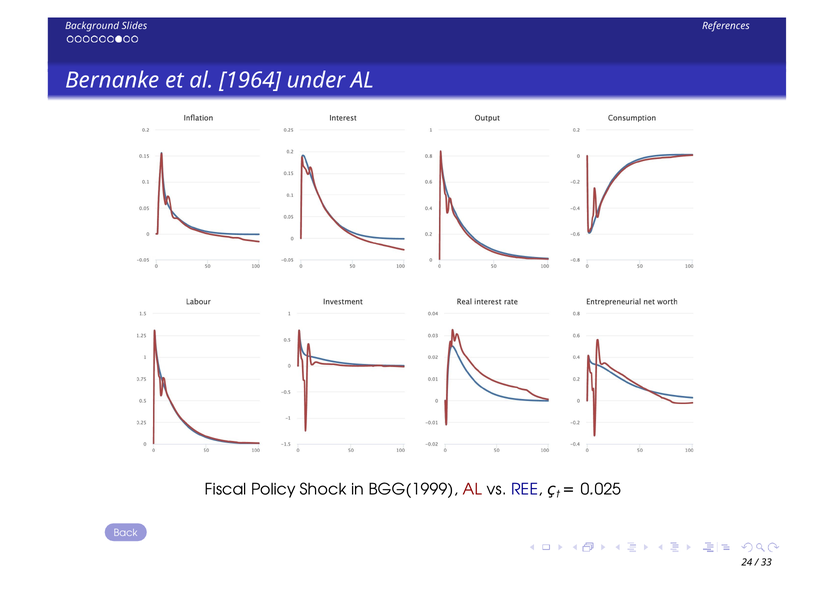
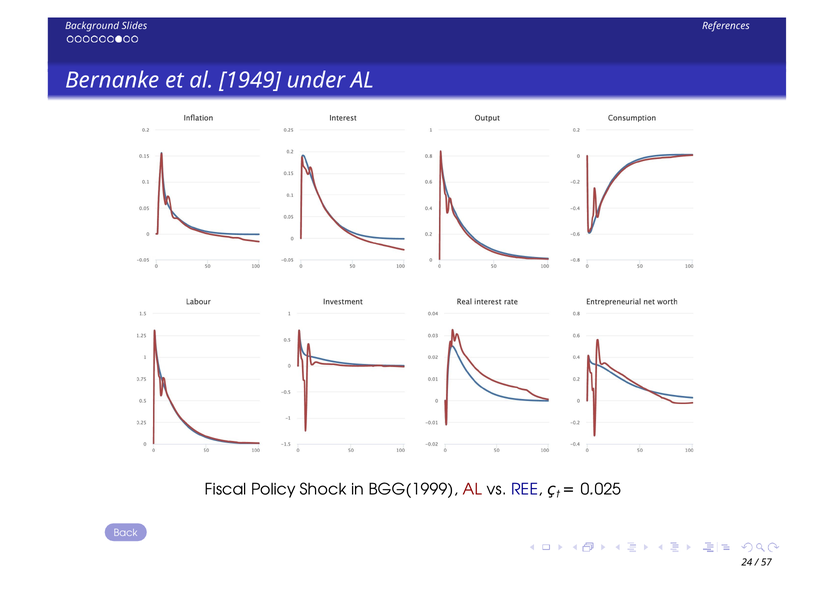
1964: 1964 -> 1949 (250, 80)
33: 33 -> 57 (766, 563)
